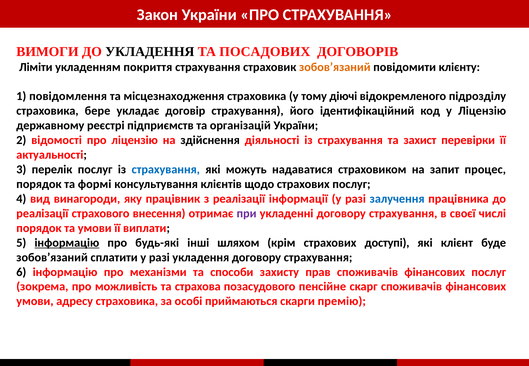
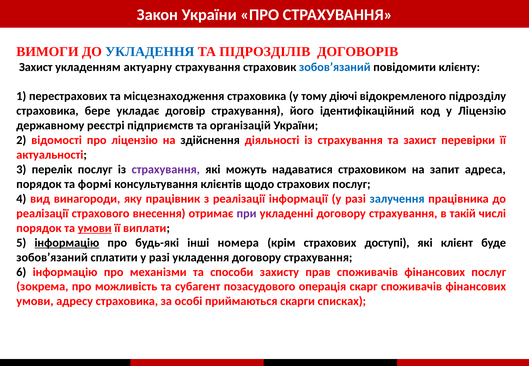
УКЛАДЕННЯ colour: black -> blue (150, 52)
ПОСАДОВИХ: ПОСАДОВИХ -> ПІДРОЗДІЛІВ (265, 52)
Ліміти: Ліміти -> Захист (36, 67)
покриття: покриття -> актуарну (148, 67)
зобов’язаний colour: orange -> blue (335, 67)
повідомлення: повідомлення -> перестрахових (68, 96)
страхування colour: blue -> purple (166, 170)
процес: процес -> адреса (485, 170)
своєї: своєї -> такій (463, 214)
умови underline: none -> present (95, 228)
шляхом: шляхом -> номера (238, 243)
страхова: страхова -> субагент (198, 287)
пенсійне: пенсійне -> операція (322, 287)
премію: премію -> списках (342, 301)
